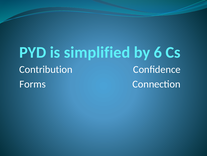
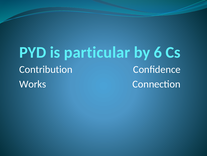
simplified: simplified -> particular (97, 52)
Forms: Forms -> Works (33, 84)
